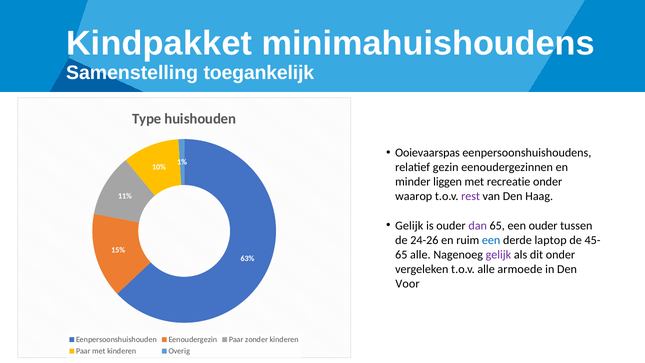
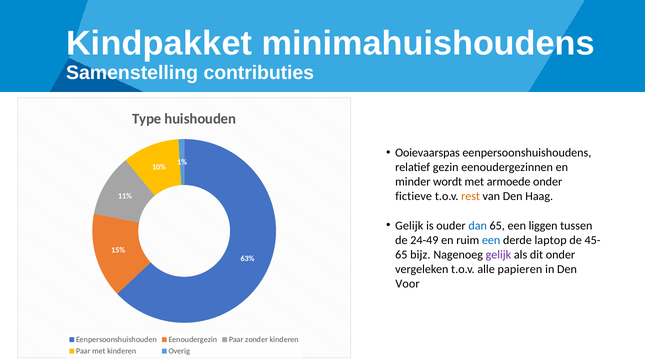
toegankelijk: toegankelijk -> contributies (259, 73)
liggen: liggen -> wordt (448, 182)
recreatie: recreatie -> armoede (509, 182)
waarop: waarop -> fictieve (414, 196)
rest colour: purple -> orange (471, 196)
dan colour: purple -> blue (478, 225)
een ouder: ouder -> liggen (543, 225)
24-26: 24-26 -> 24-49 (424, 240)
65 alle: alle -> bijz (420, 254)
armoede: armoede -> papieren (520, 269)
